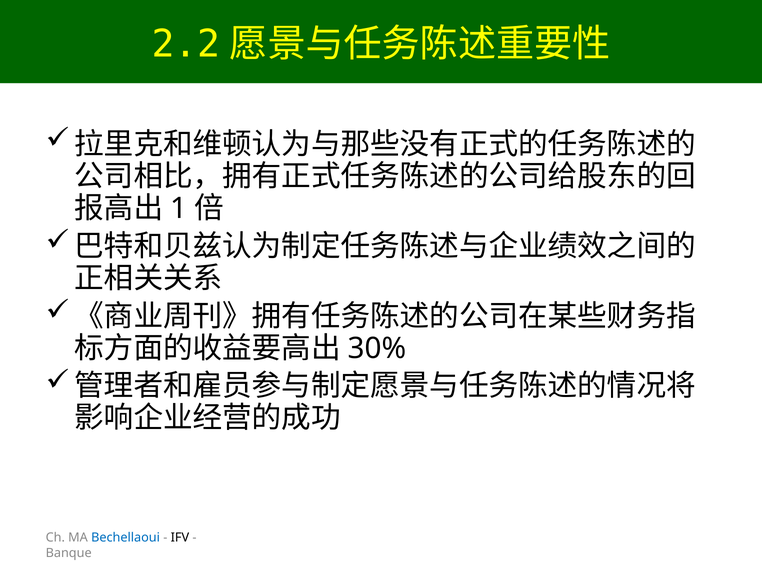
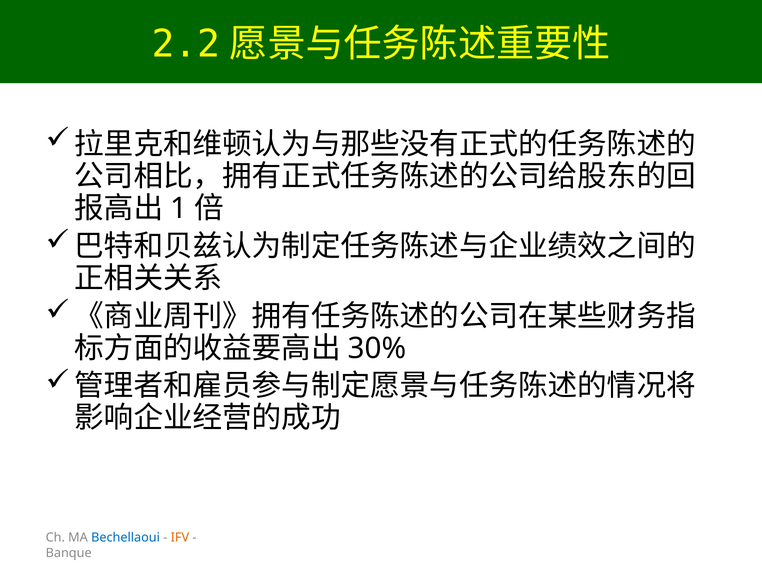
IFV colour: black -> orange (180, 538)
